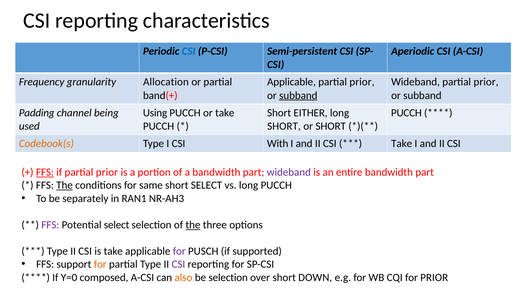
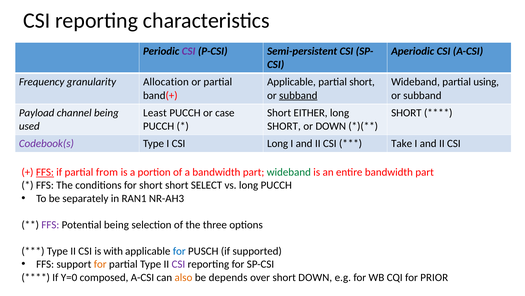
CSI colour: blue -> purple (189, 51)
prior: prior -> short (362, 82)
Wideband partial prior: prior -> using (486, 82)
Padding: Padding -> Payload (37, 113)
Using: Using -> Least (155, 113)
or take: take -> case (225, 113)
PUCCH: PUCCH -> SHORT (406, 113)
or SHORT: SHORT -> DOWN (331, 126)
Codebook(s colour: orange -> purple (46, 143)
CSI With: With -> Long (278, 143)
if partial prior: prior -> from (107, 172)
wideband colour: purple -> green (289, 172)
The underline: present -> none (65, 185)
for same: same -> short (151, 185)
Potential select: select -> being (116, 224)
the underline: present -> none (193, 224)
is take: take -> with (113, 251)
for colour: purple -> blue (179, 251)
be selection: selection -> depends (228, 277)
